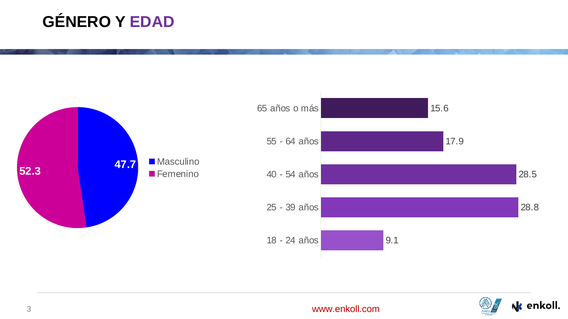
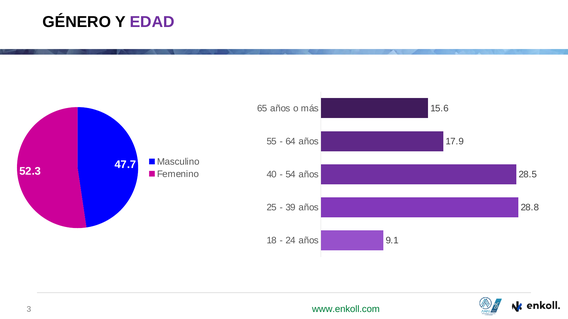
www.enkoll.com colour: red -> green (346, 310)
